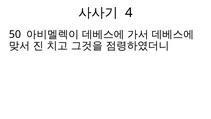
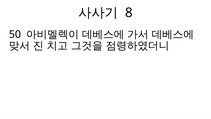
4: 4 -> 8 (129, 13)
